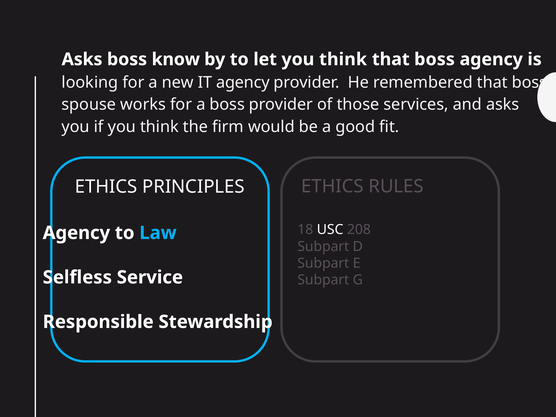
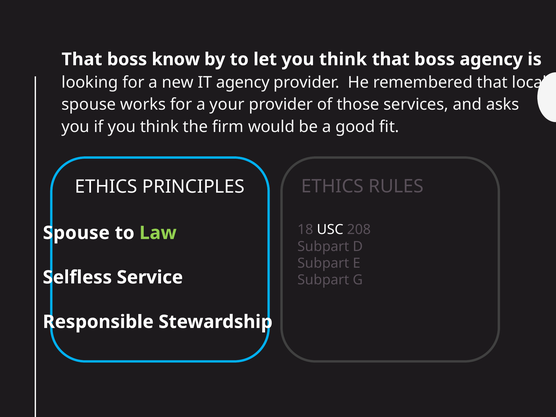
Asks: Asks -> That (82, 59)
remembered that boss: boss -> local (529, 82)
a boss: boss -> your (227, 105)
Agency: Agency -> Spouse (76, 233)
Law colour: light blue -> light green (158, 233)
